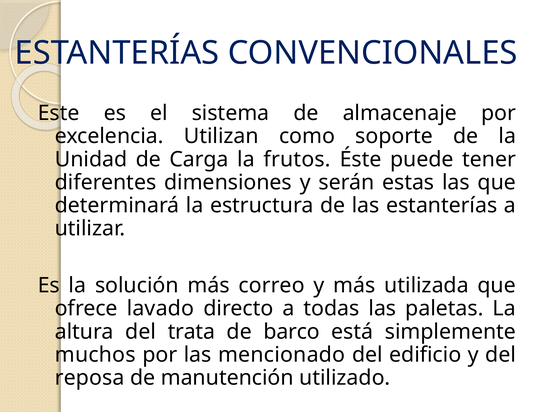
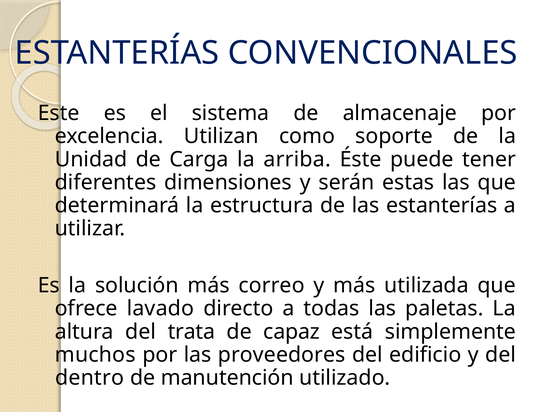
frutos: frutos -> arriba (297, 159)
barco: barco -> capaz (292, 331)
mencionado: mencionado -> proveedores (282, 354)
reposa: reposa -> dentro (90, 378)
